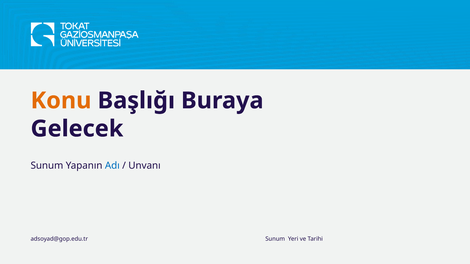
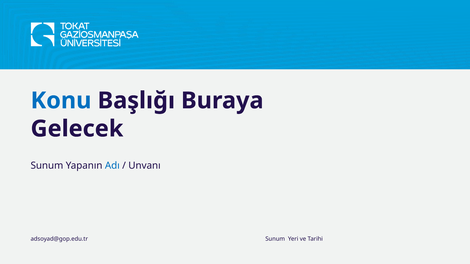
Konu colour: orange -> blue (61, 101)
